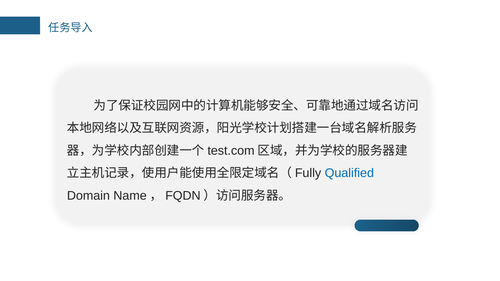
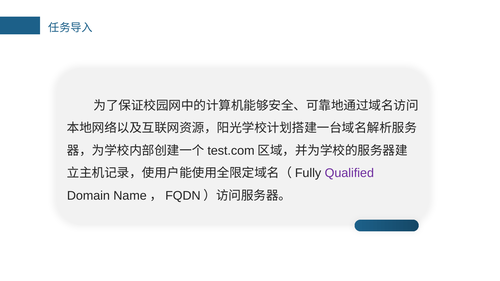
Qualified colour: blue -> purple (349, 173)
